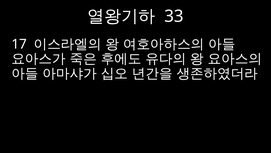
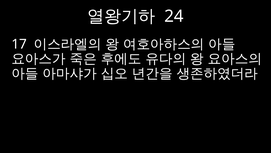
33: 33 -> 24 (174, 16)
